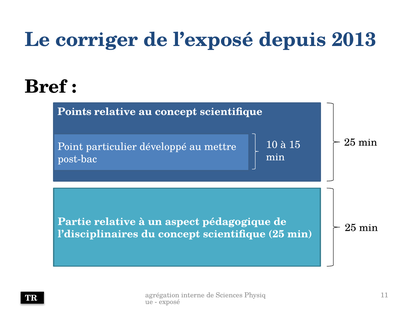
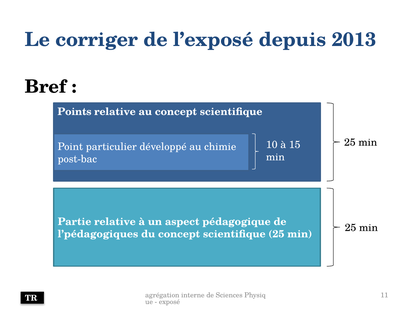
mettre: mettre -> chimie (220, 147)
l’disciplinaires: l’disciplinaires -> l’pédagogiques (98, 234)
